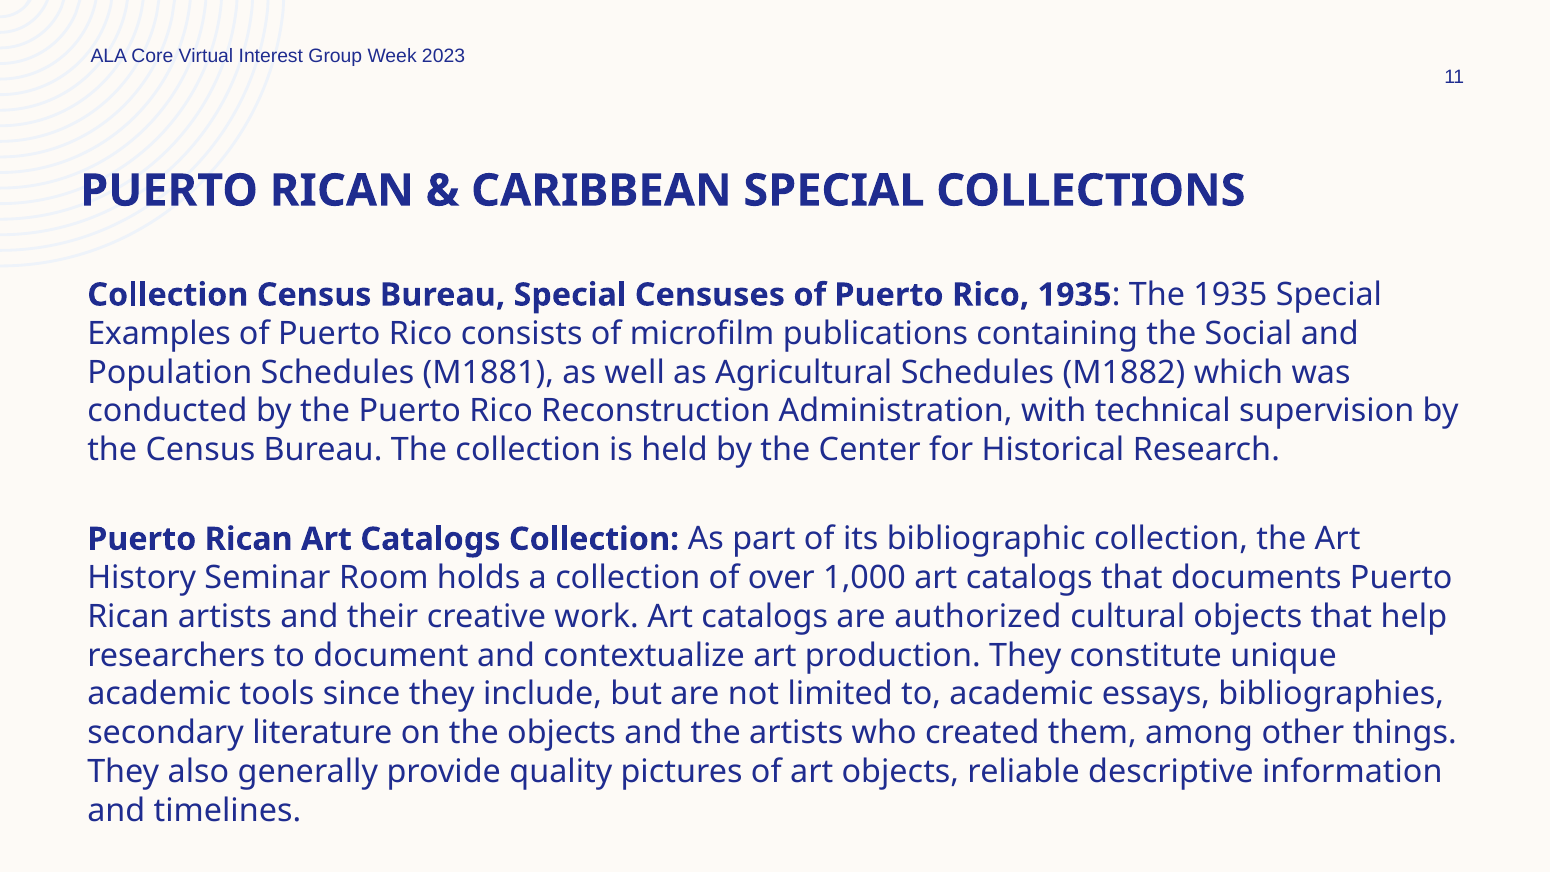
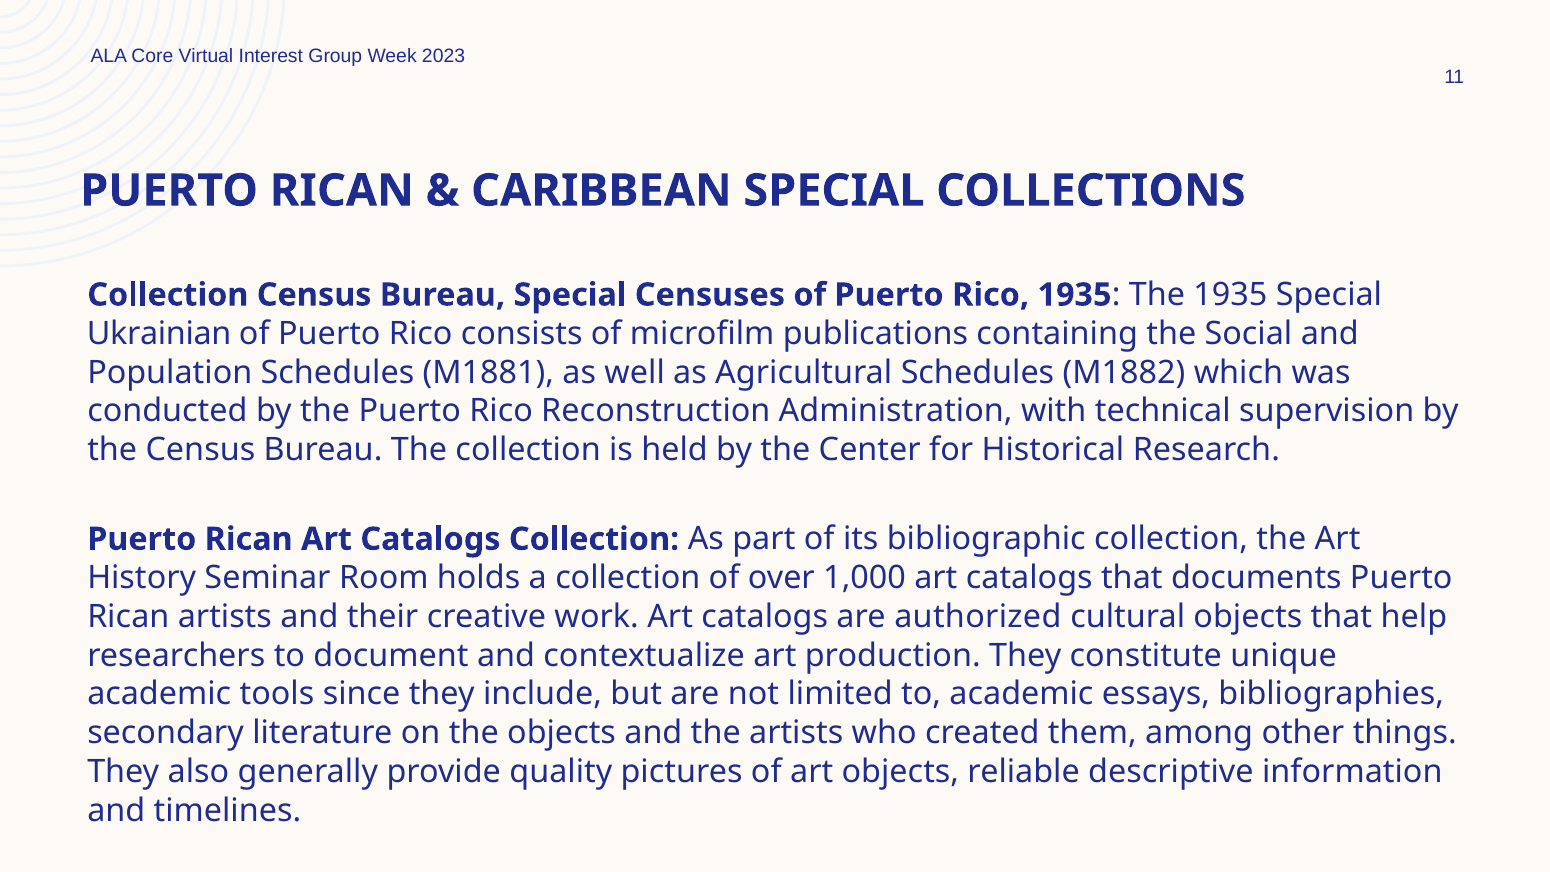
Examples: Examples -> Ukrainian (159, 334)
